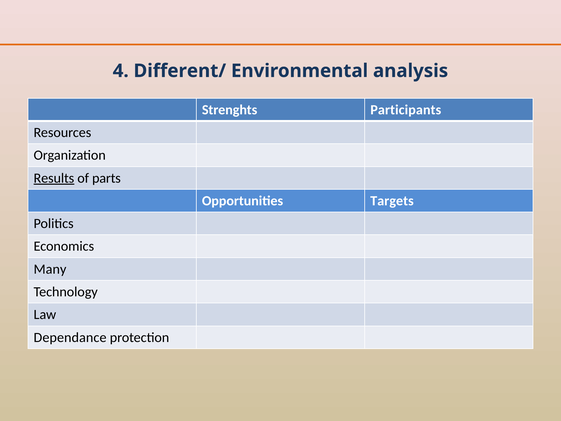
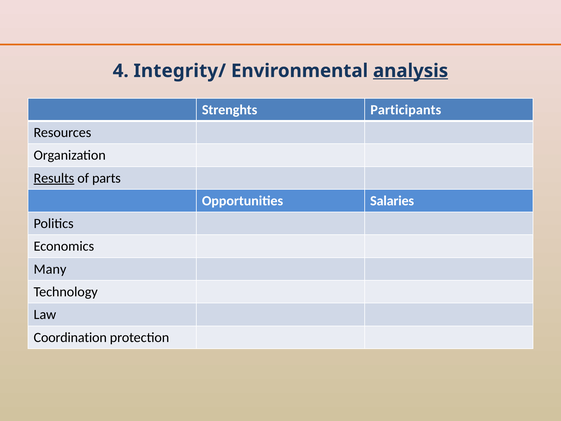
Different/: Different/ -> Integrity/ (180, 71)
analysis underline: none -> present (411, 71)
Targets: Targets -> Salaries (392, 201)
Dependance: Dependance -> Coordination (70, 337)
